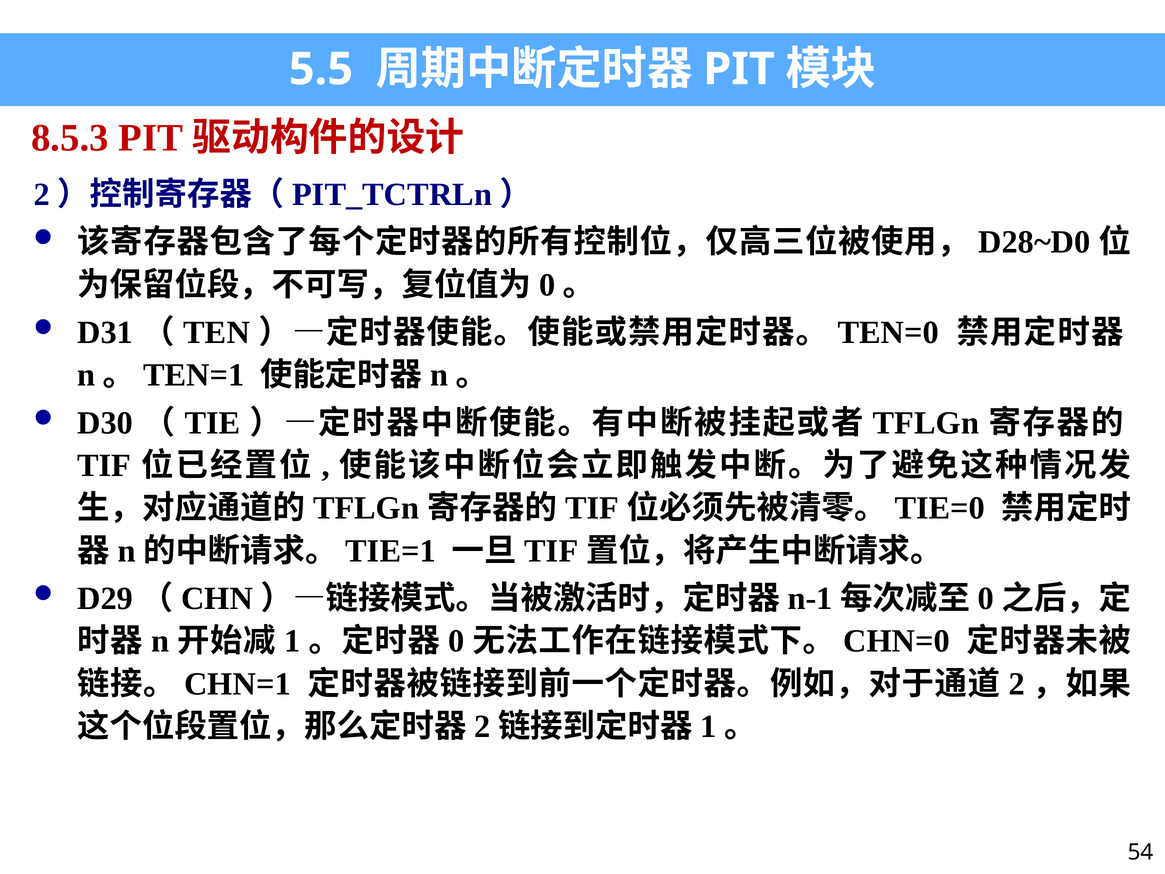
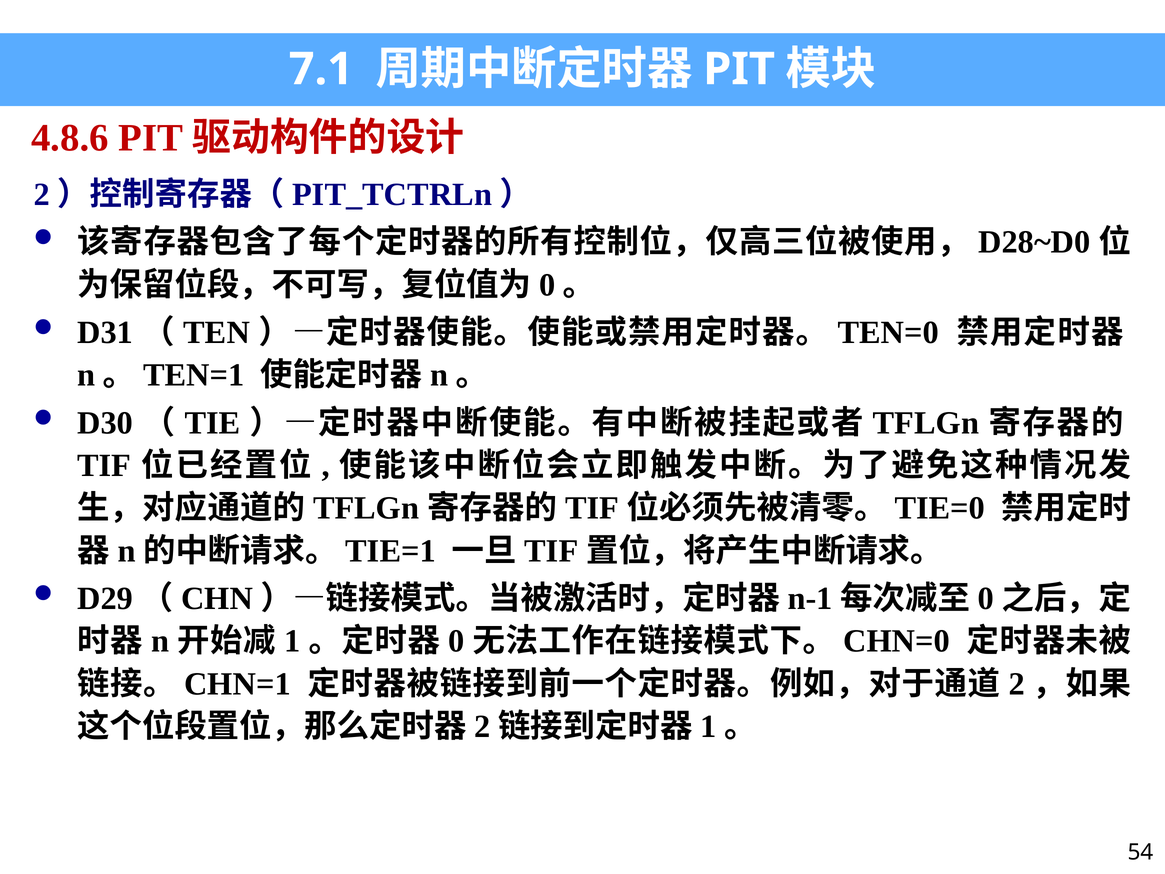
5.5: 5.5 -> 7.1 (321, 69)
8.5.3: 8.5.3 -> 4.8.6 (70, 138)
